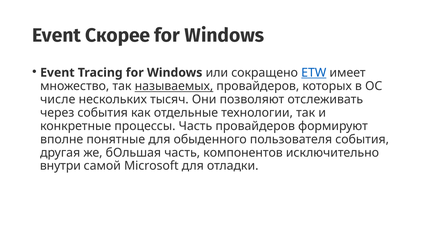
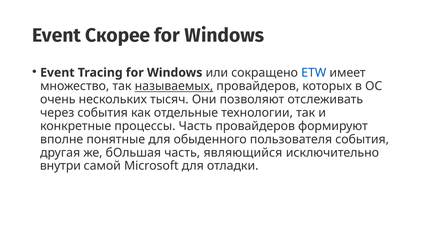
ETW underline: present -> none (314, 73)
числе: числе -> очень (58, 100)
компонентов: компонентов -> являющийся (243, 153)
